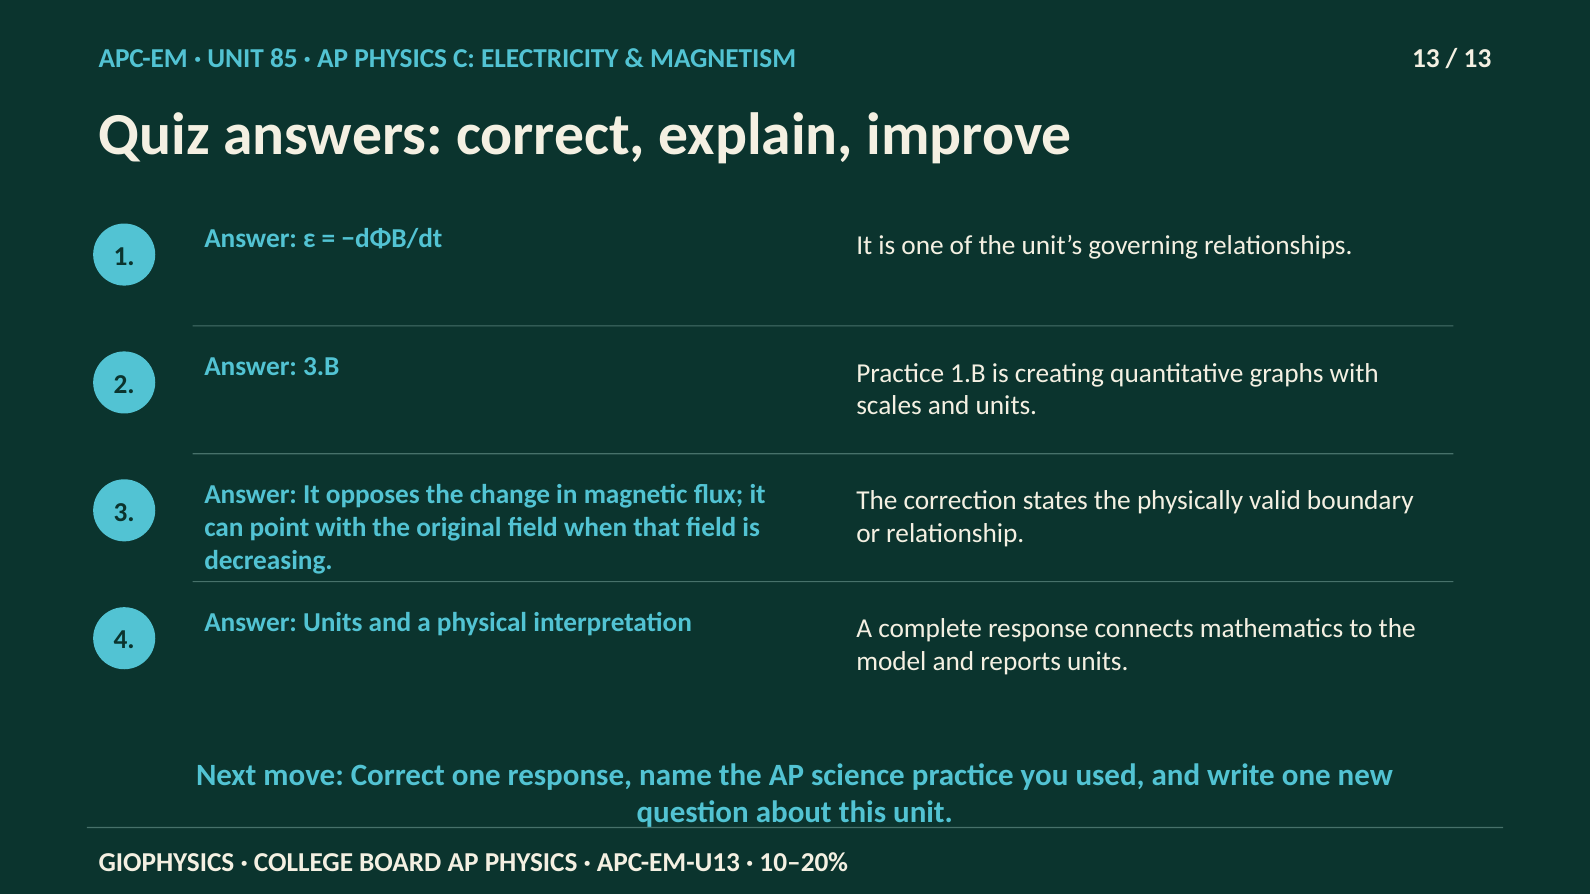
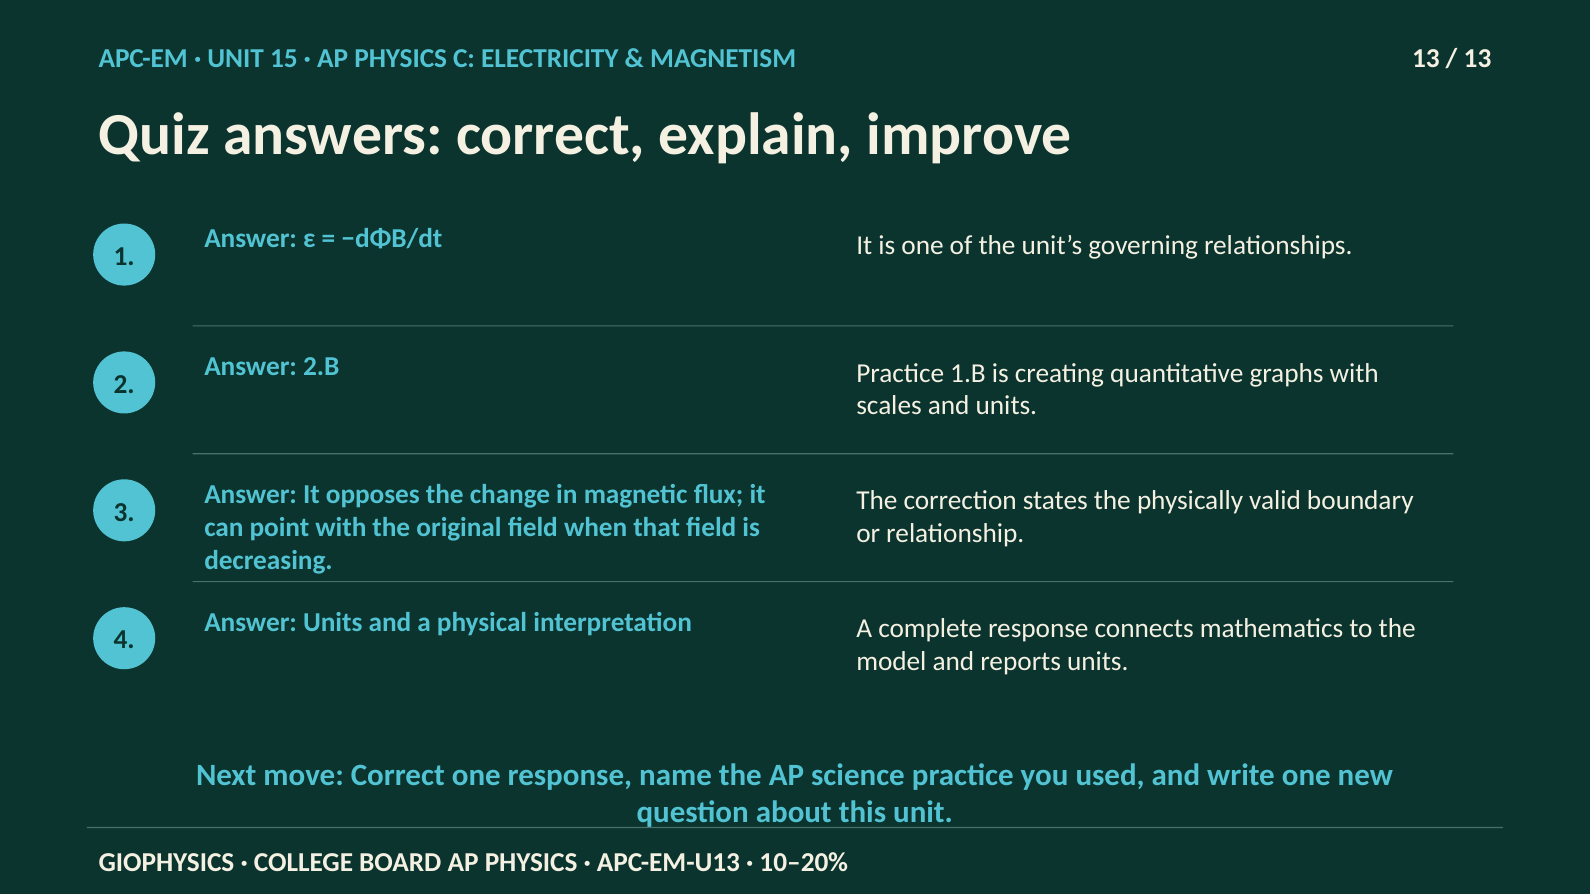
85: 85 -> 15 (284, 59)
3.B: 3.B -> 2.B (321, 367)
